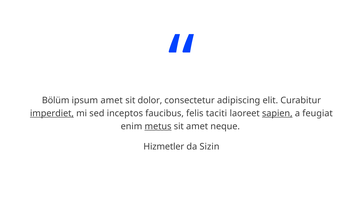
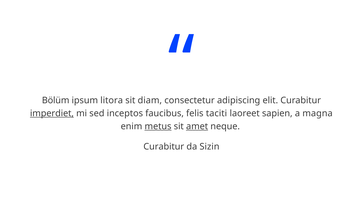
ipsum amet: amet -> litora (112, 100)
dolor: dolor -> diam (150, 100)
sapien underline: present -> none (277, 113)
feugiat: feugiat -> magna (318, 113)
amet underline: none -> present (197, 126)
Hizmetler: Hizmetler -> Curabitur (164, 147)
